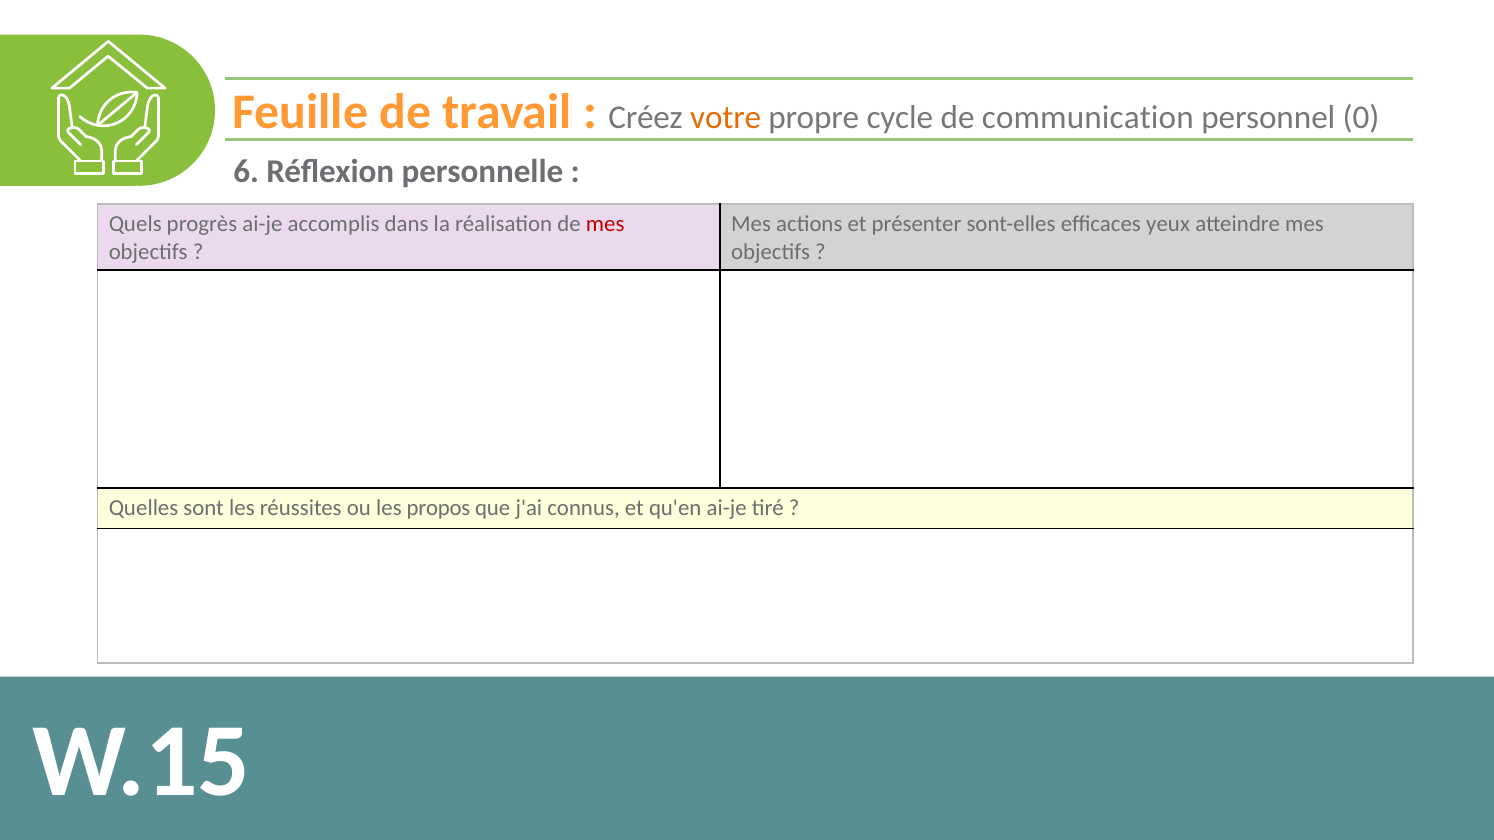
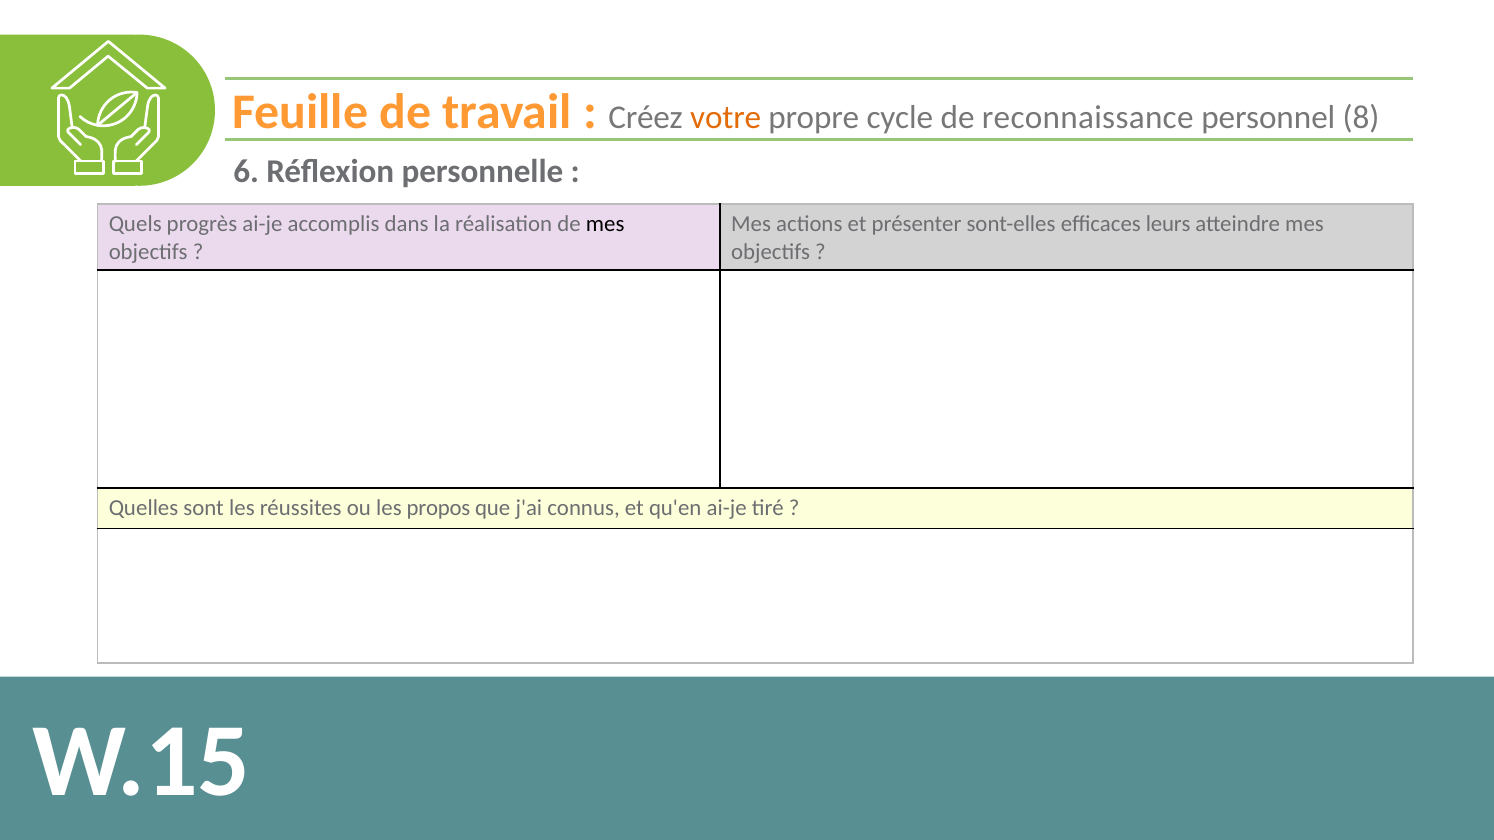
communication: communication -> reconnaissance (1088, 118)
0: 0 -> 8 (1361, 118)
mes colour: red -> black (605, 224)
yeux: yeux -> leurs (1168, 224)
